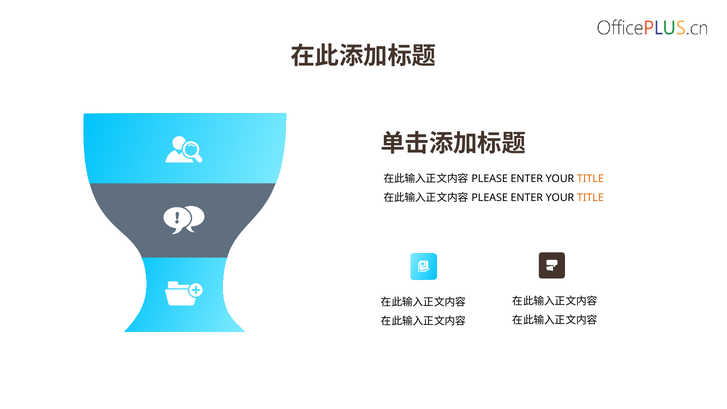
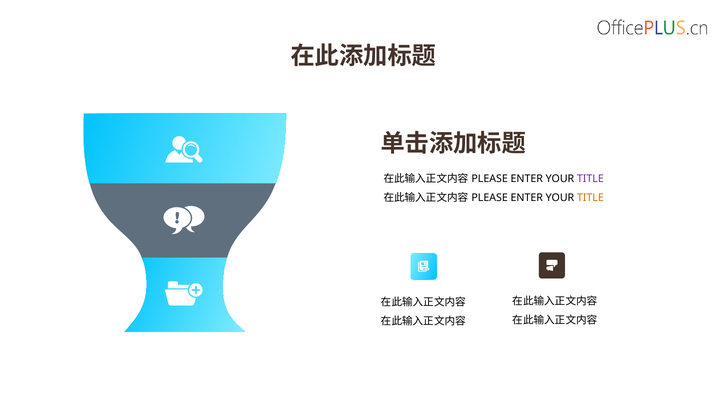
TITLE colour: orange -> purple (590, 179)
